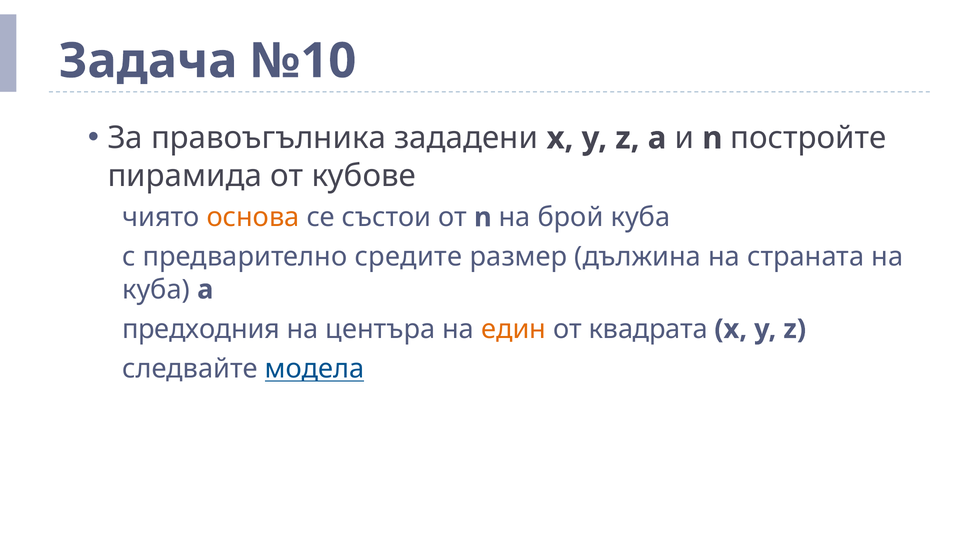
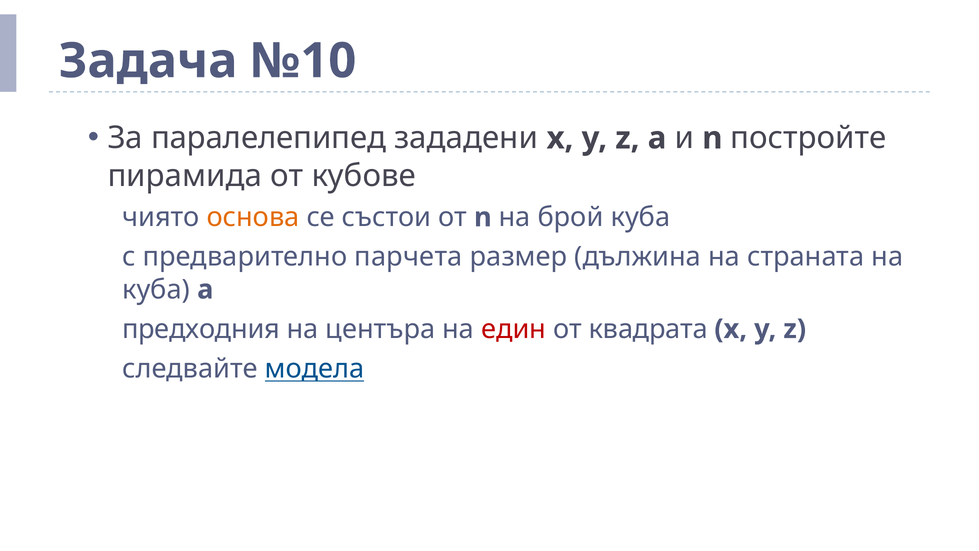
правоъгълника: правоъгълника -> паралелепипед (269, 138)
средите: средите -> парчета (408, 257)
един colour: orange -> red (514, 329)
